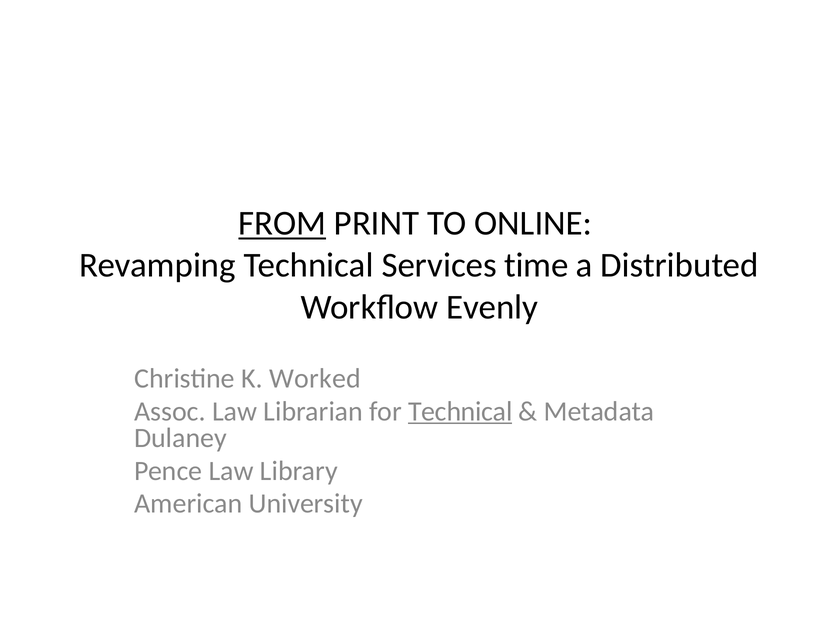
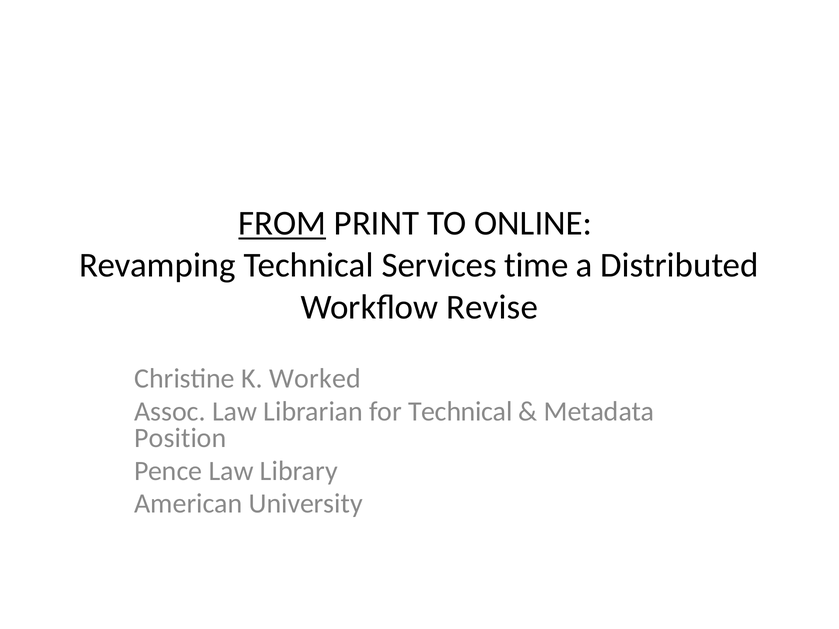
Evenly: Evenly -> Revise (492, 307)
Technical underline: present -> none (460, 411)
Dulaney: Dulaney -> Position (180, 438)
